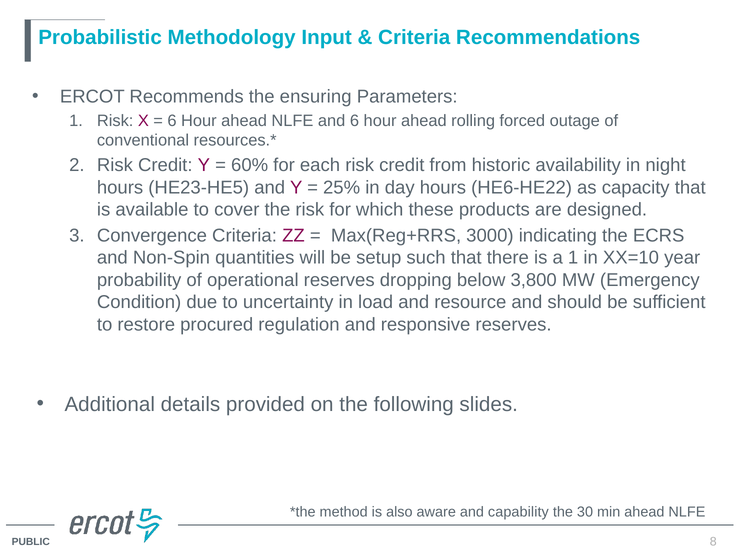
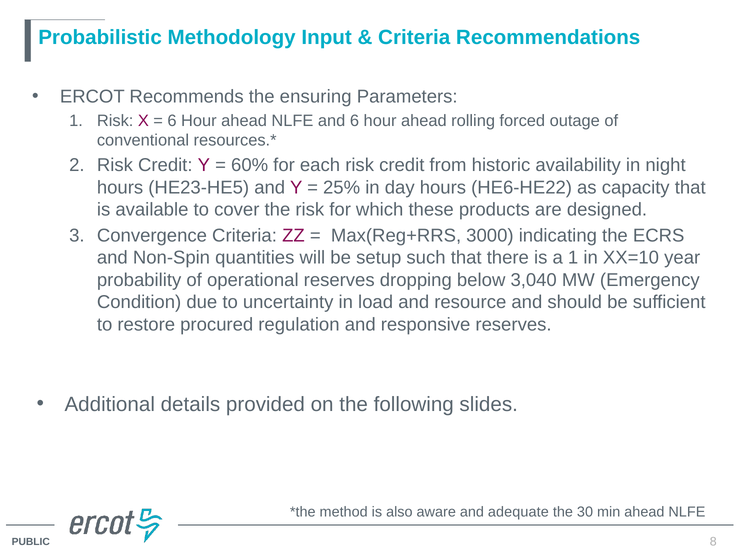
3,800: 3,800 -> 3,040 (534, 280)
capability: capability -> adequate (518, 512)
